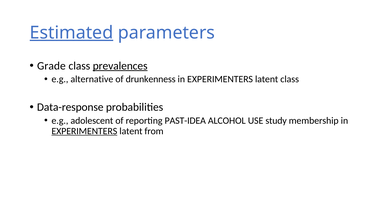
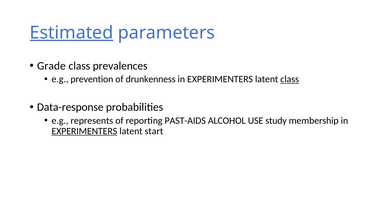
prevalences underline: present -> none (120, 66)
alternative: alternative -> prevention (92, 79)
class underline: none -> present (290, 79)
adolescent: adolescent -> represents (92, 121)
PAST-IDEA: PAST-IDEA -> PAST-AIDS (185, 121)
from: from -> start (154, 131)
